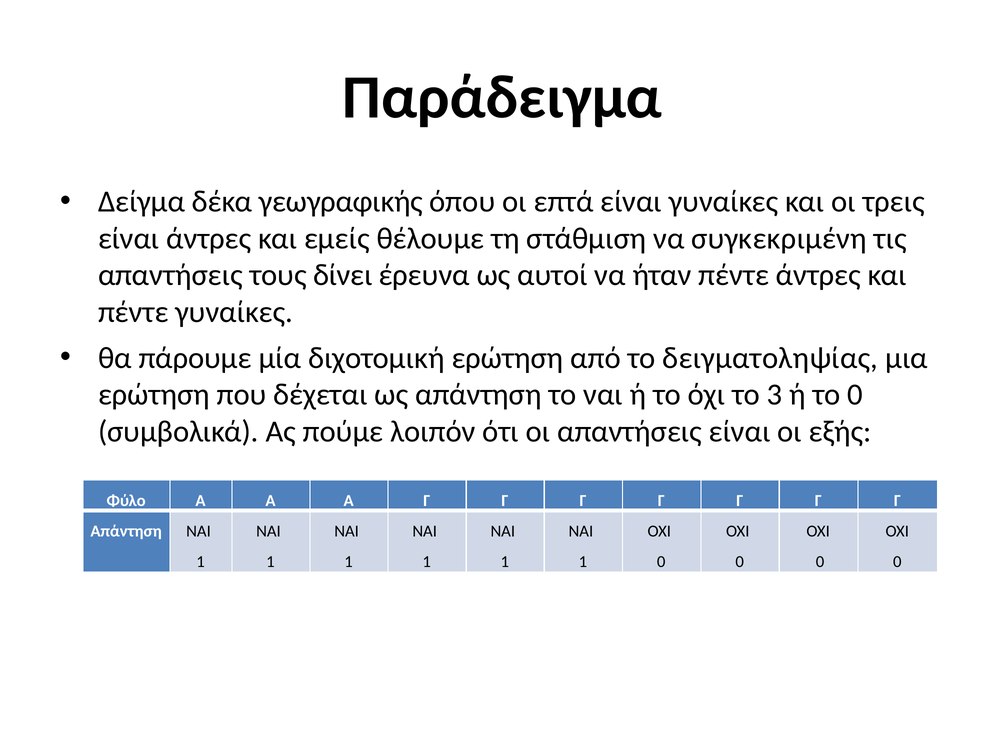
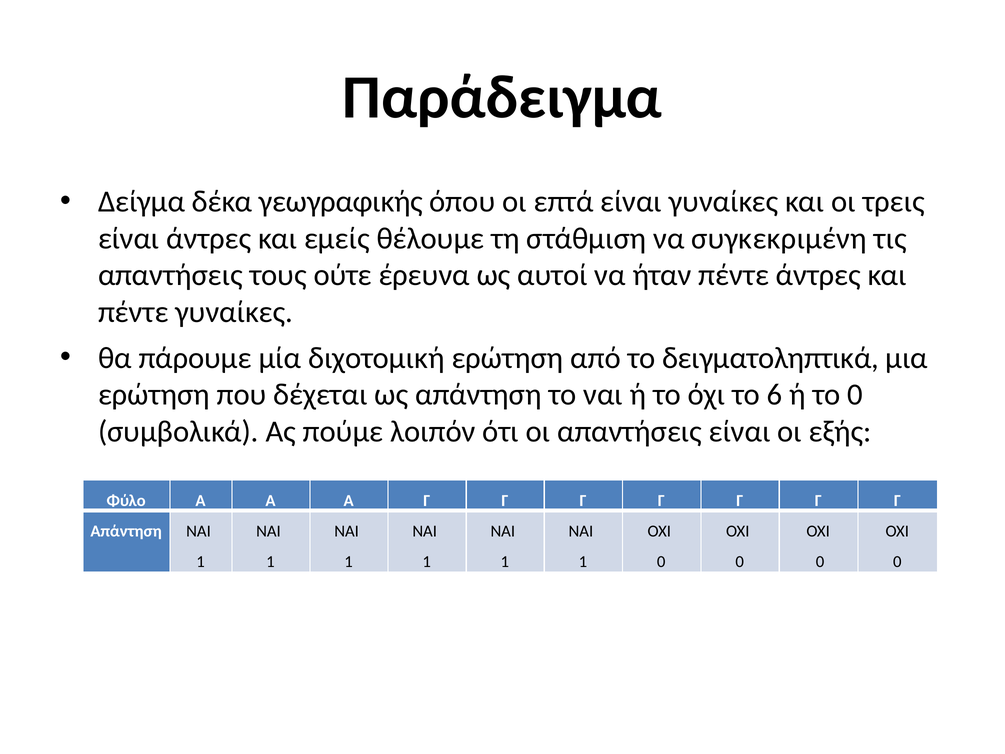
δίνει: δίνει -> ούτε (343, 275)
δειγματοληψίας: δειγματοληψίας -> δειγματοληπτικά (770, 358)
3: 3 -> 6 (775, 395)
